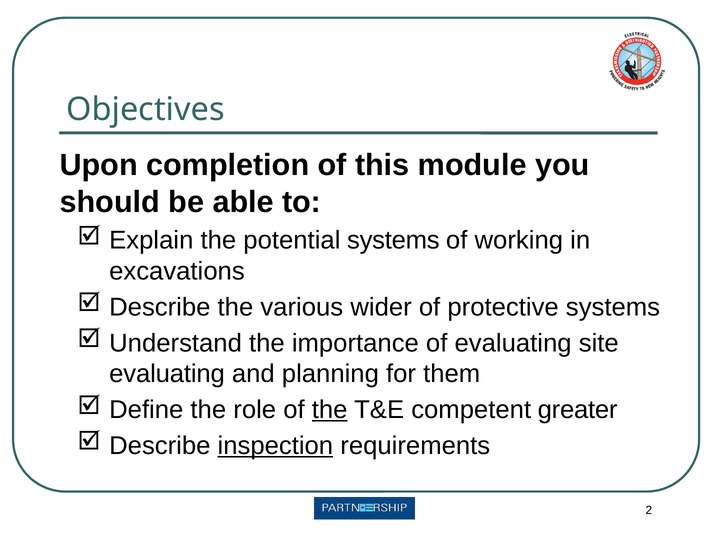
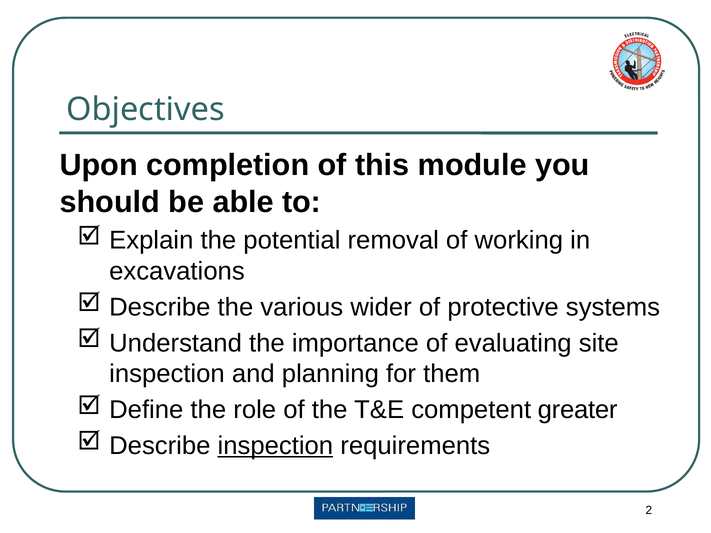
potential systems: systems -> removal (393, 241)
evaluating: evaluating -> inspection (167, 374)
the underline: present -> none (330, 410)
